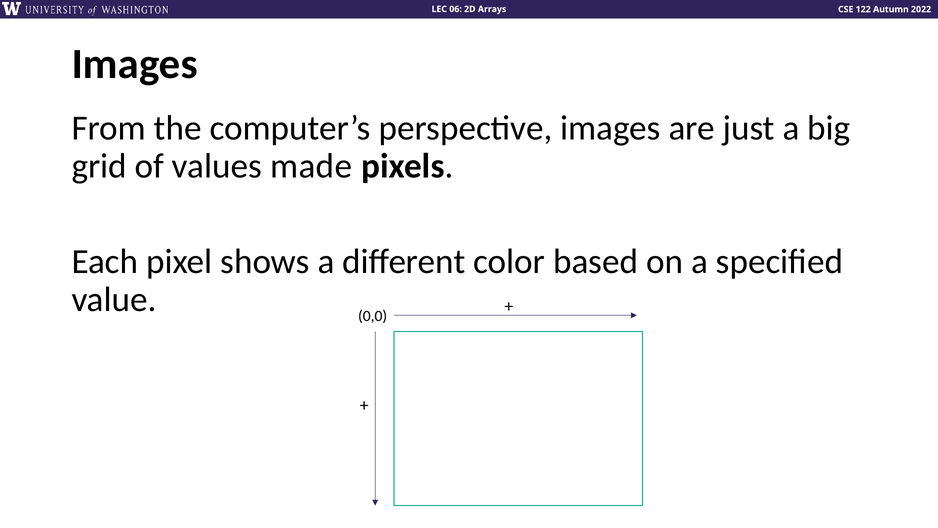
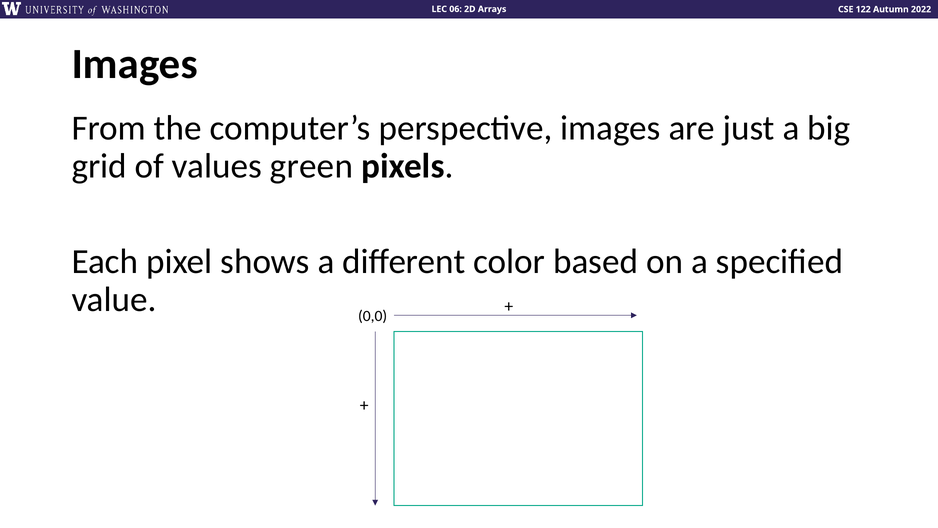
made: made -> green (311, 166)
